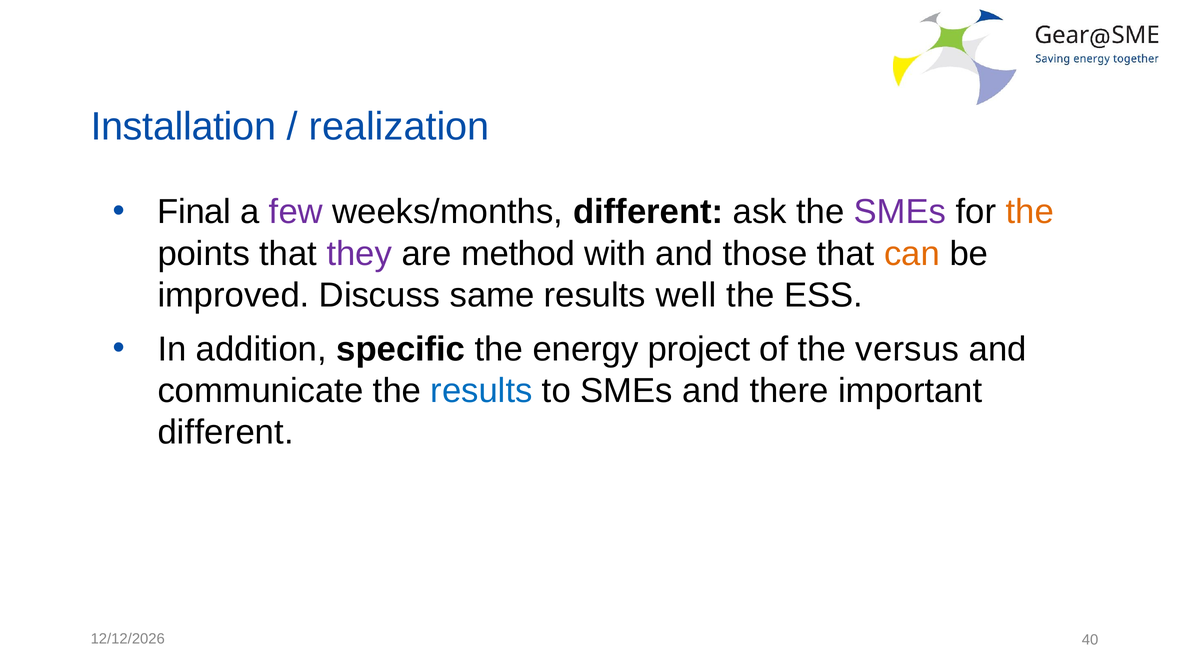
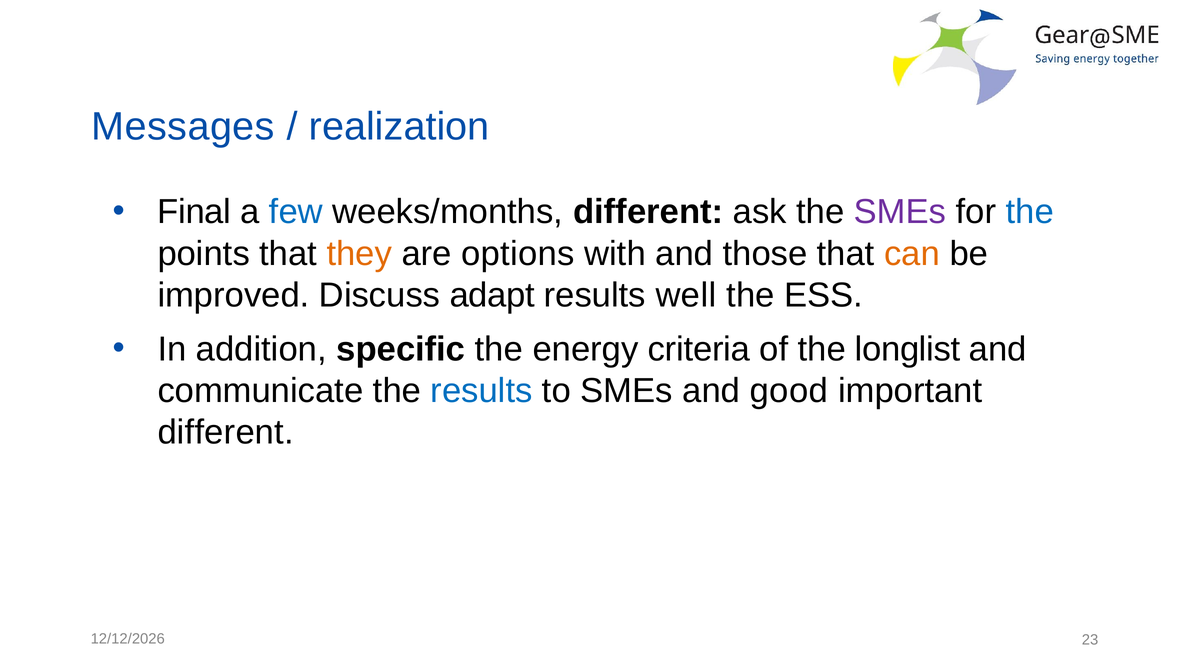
Installation: Installation -> Messages (183, 126)
few colour: purple -> blue (296, 212)
the colour: orange -> blue (1030, 212)
they colour: purple -> orange (359, 254)
method: method -> options (518, 254)
same: same -> adapt (492, 295)
project: project -> criteria (699, 349)
versus: versus -> longlist (908, 349)
there: there -> good (789, 391)
40: 40 -> 23 (1090, 640)
